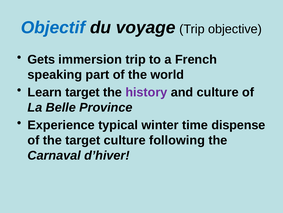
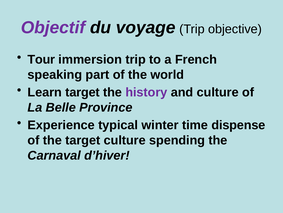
Objectif colour: blue -> purple (53, 27)
Gets: Gets -> Tour (41, 59)
following: following -> spending (177, 140)
